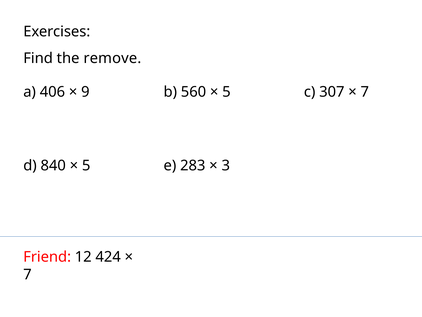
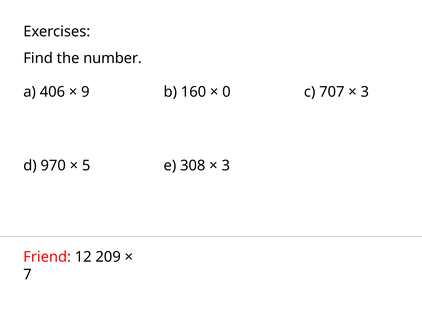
remove: remove -> number (113, 58)
560: 560 -> 160 (193, 92)
5: 5 -> 0 (226, 92)
307: 307 -> 707 (332, 92)
7: 7 -> 3 (365, 92)
840: 840 -> 970 (53, 165)
283: 283 -> 308 (193, 165)
424: 424 -> 209 (108, 257)
